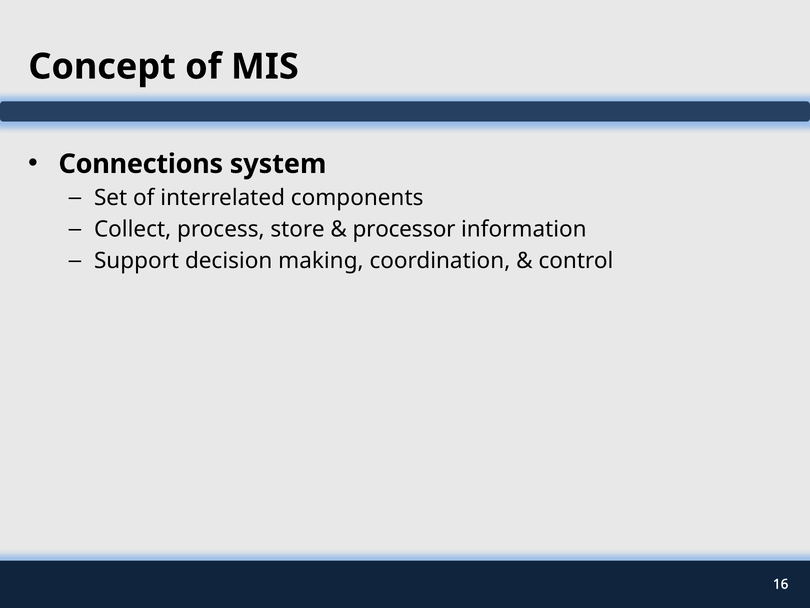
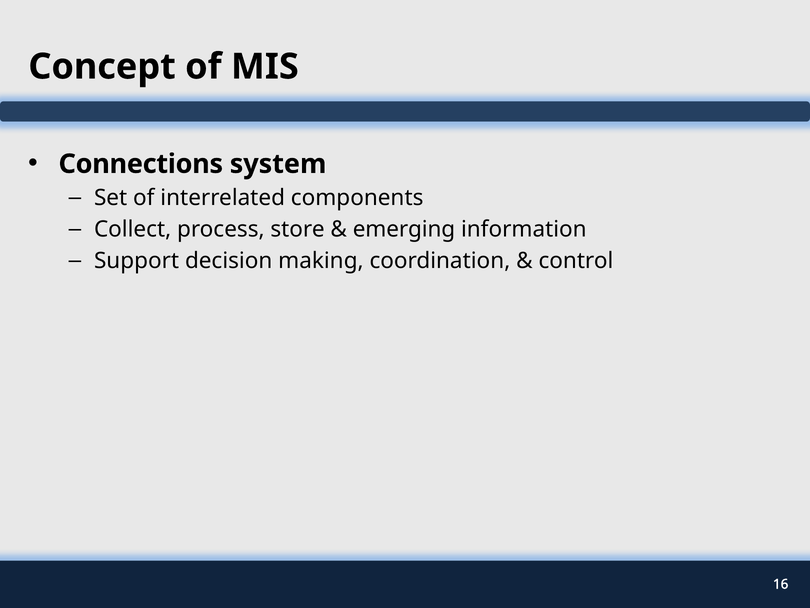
processor: processor -> emerging (404, 229)
